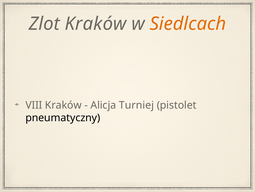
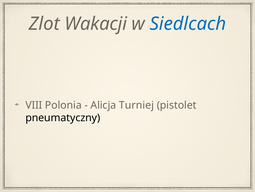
Zlot Kraków: Kraków -> Wakacji (96, 24)
Siedlcach colour: orange -> blue (188, 24)
VIII Kraków: Kraków -> Polonia (63, 105)
